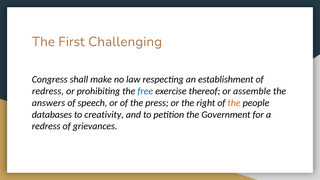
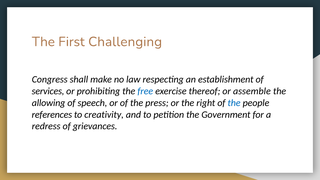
redress: redress -> services (48, 91)
answers: answers -> allowing (49, 103)
the colour: orange -> blue (234, 103)
databases: databases -> references (52, 115)
